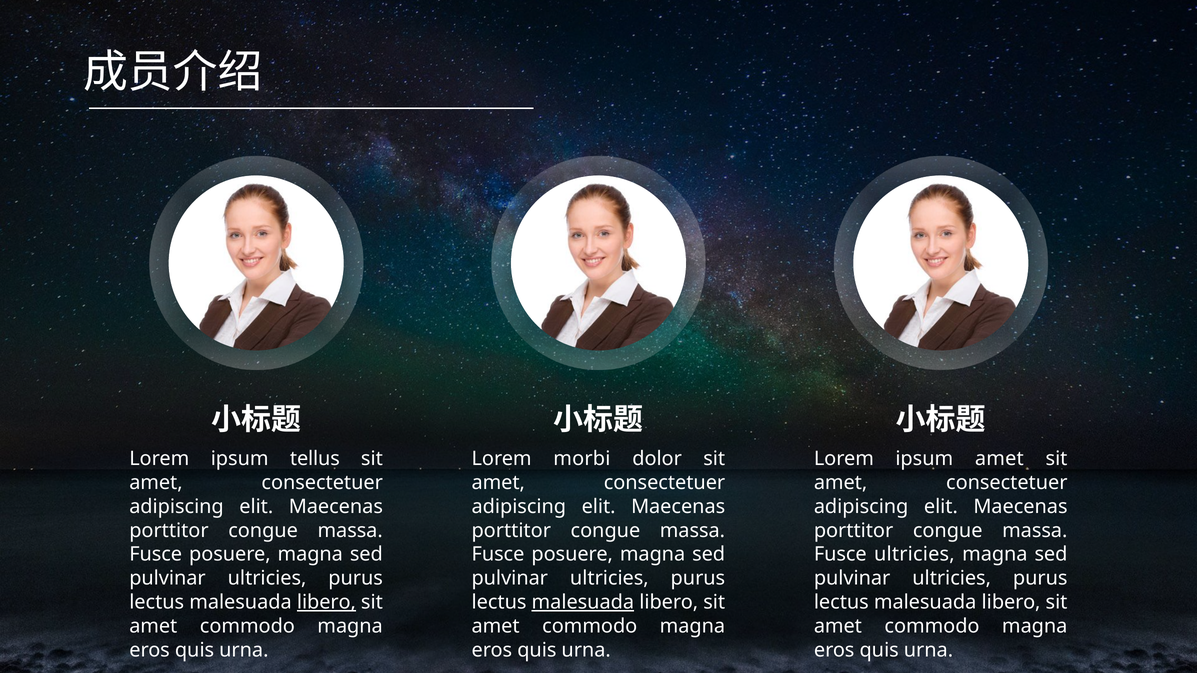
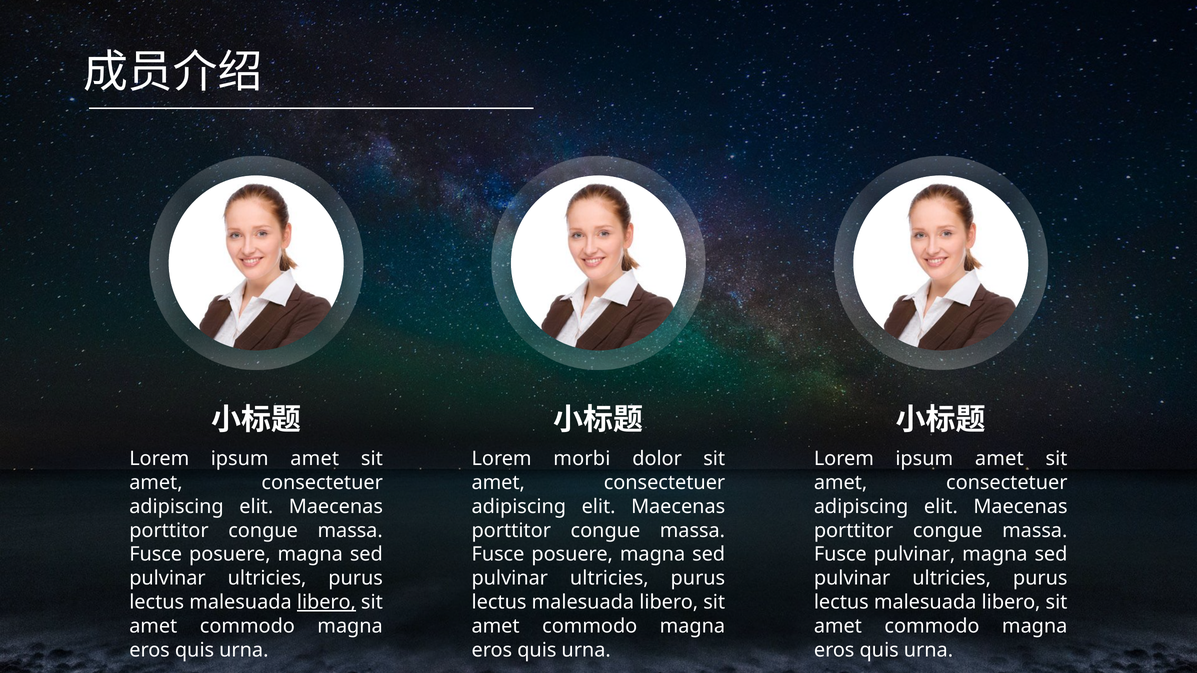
tellus: tellus -> amet (315, 459)
Fusce ultricies: ultricies -> pulvinar (914, 555)
malesuada underline: present -> none (583, 603)
